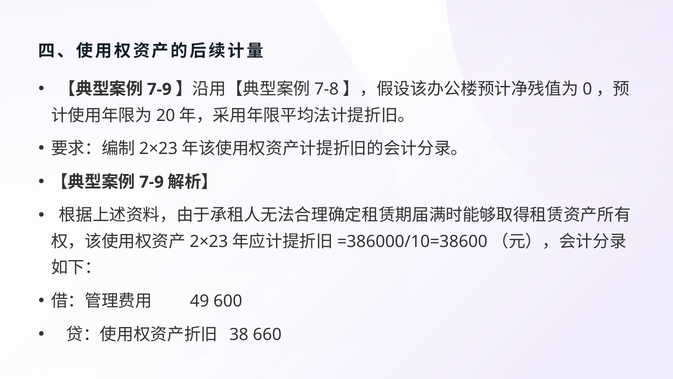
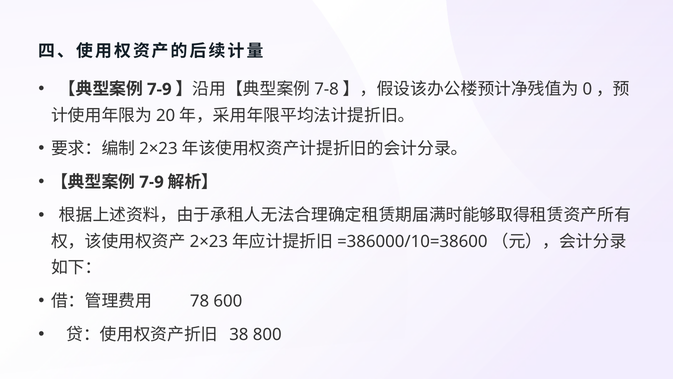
49: 49 -> 78 (200, 301)
660: 660 -> 800 (267, 334)
